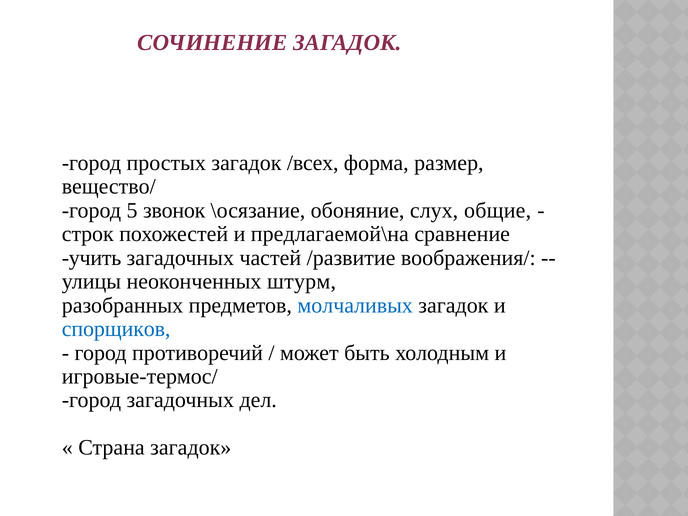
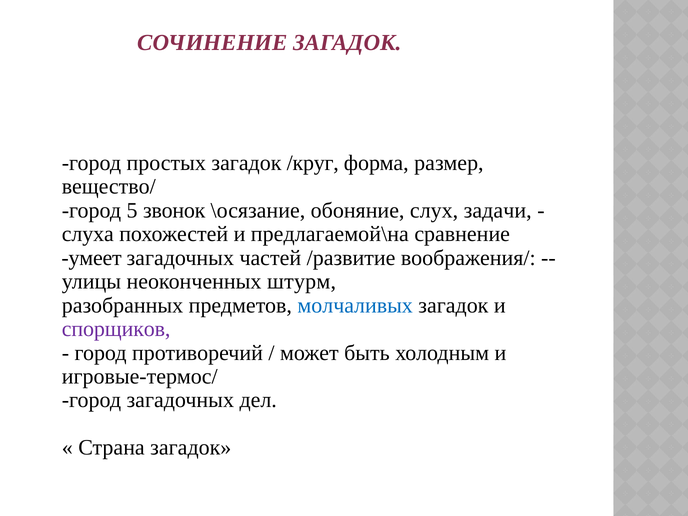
/всех: /всех -> /круг (313, 163)
общие: общие -> задачи (498, 210)
строк: строк -> слуха (88, 234)
учить: учить -> умеет (92, 258)
спорщиков colour: blue -> purple (116, 329)
